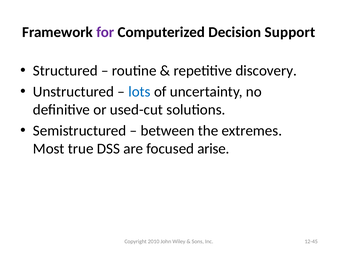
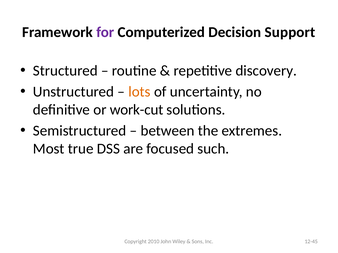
lots colour: blue -> orange (139, 92)
used-cut: used-cut -> work-cut (137, 110)
arise: arise -> such (213, 149)
